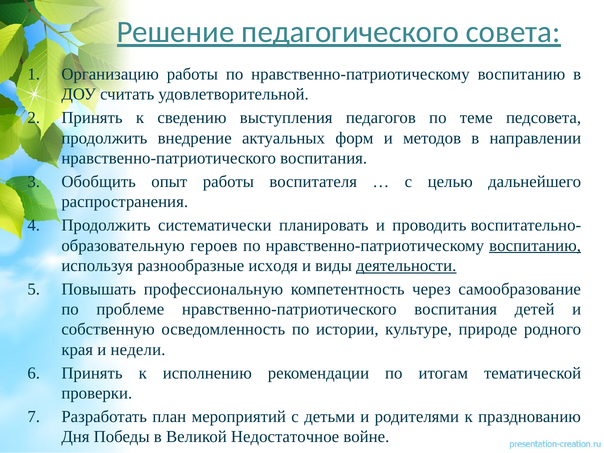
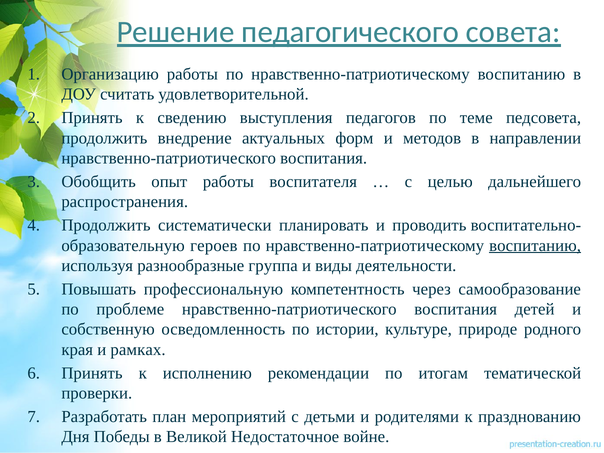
исходя: исходя -> группа (273, 266)
деятельности underline: present -> none (406, 266)
недели: недели -> рамках (138, 350)
